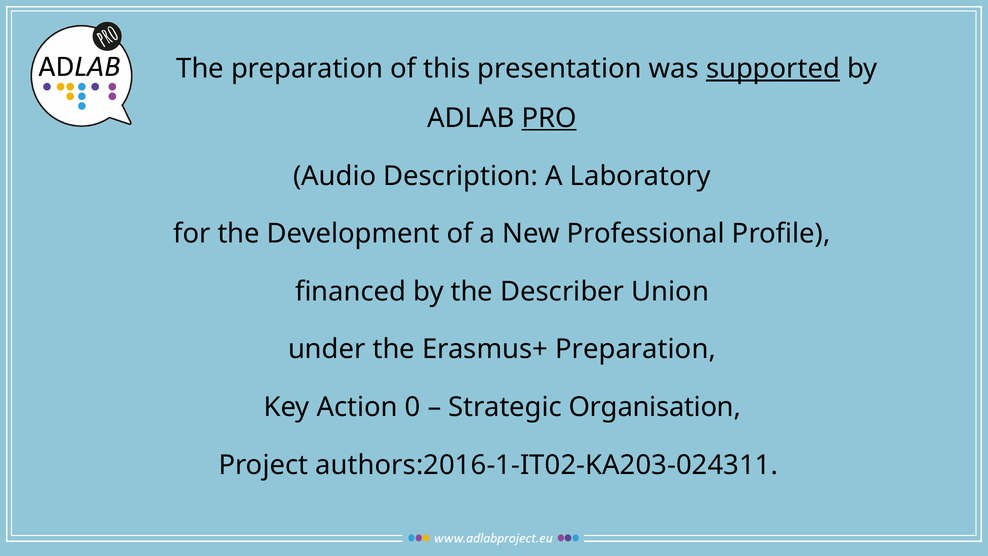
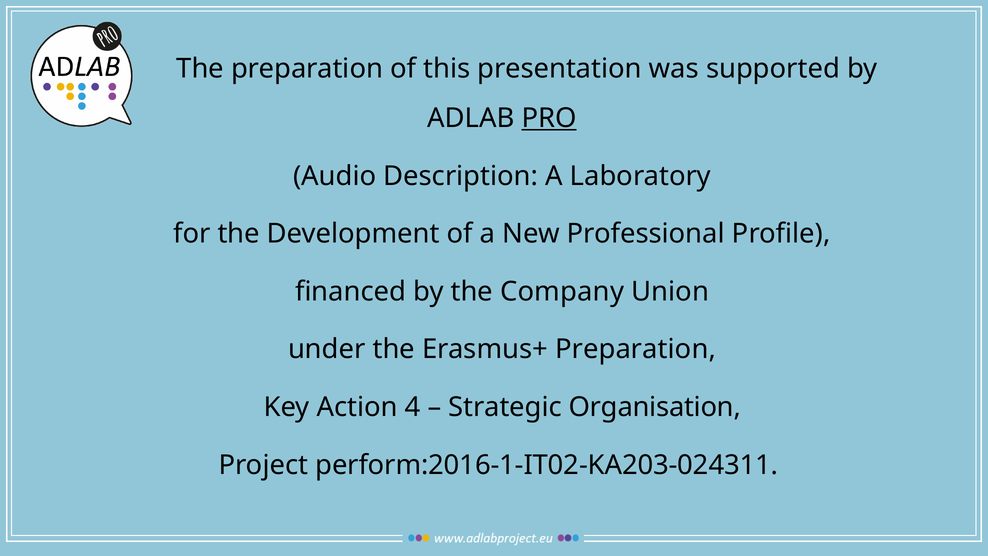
supported underline: present -> none (773, 69)
Describer: Describer -> Company (562, 291)
0: 0 -> 4 (413, 407)
authors:2016-1-IT02-KA203-024311: authors:2016-1-IT02-KA203-024311 -> perform:2016-1-IT02-KA203-024311 (547, 465)
